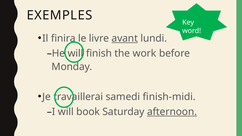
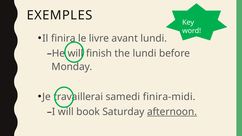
avant underline: present -> none (125, 38)
the work: work -> lundi (145, 53)
finish-midi: finish-midi -> finira-midi (169, 97)
